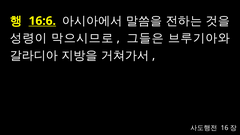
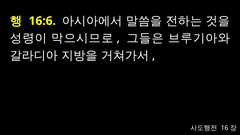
16:6 underline: present -> none (42, 21)
